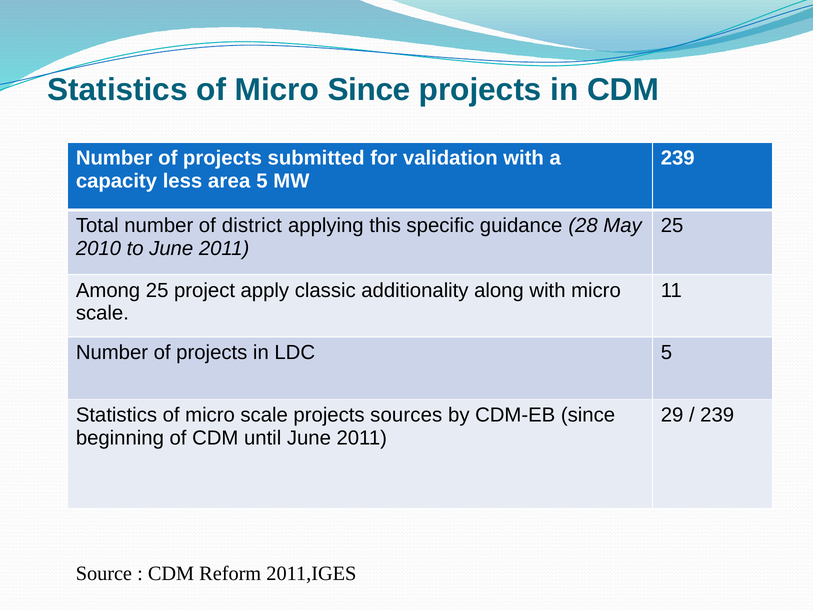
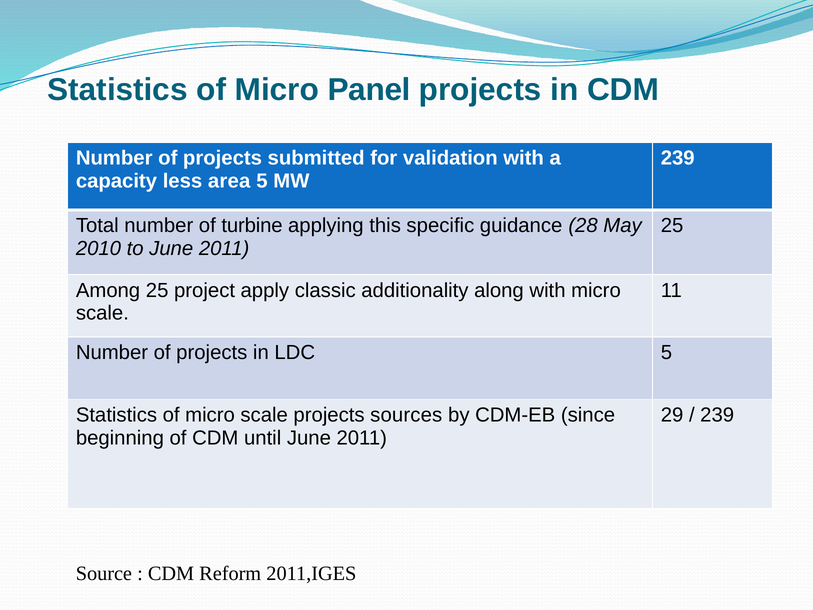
Micro Since: Since -> Panel (369, 90)
district: district -> turbine (252, 226)
